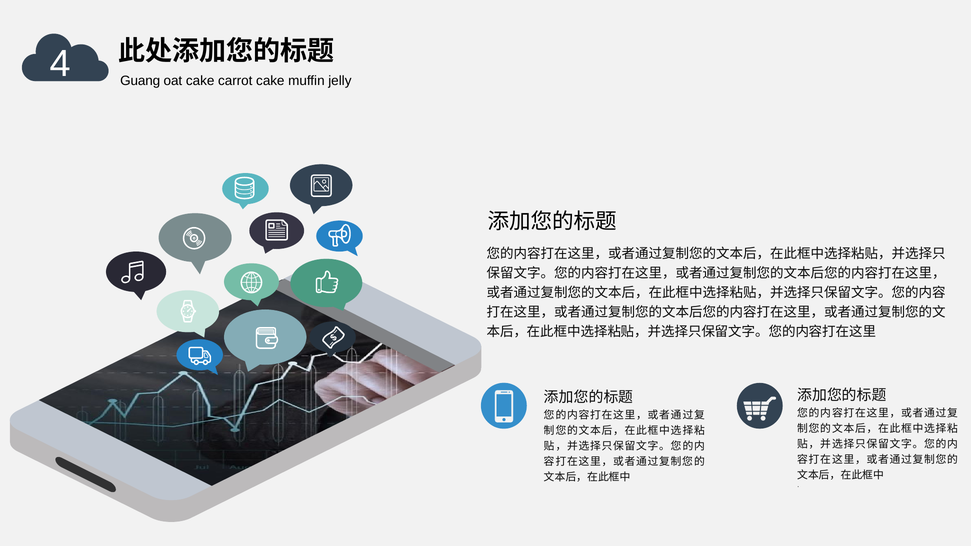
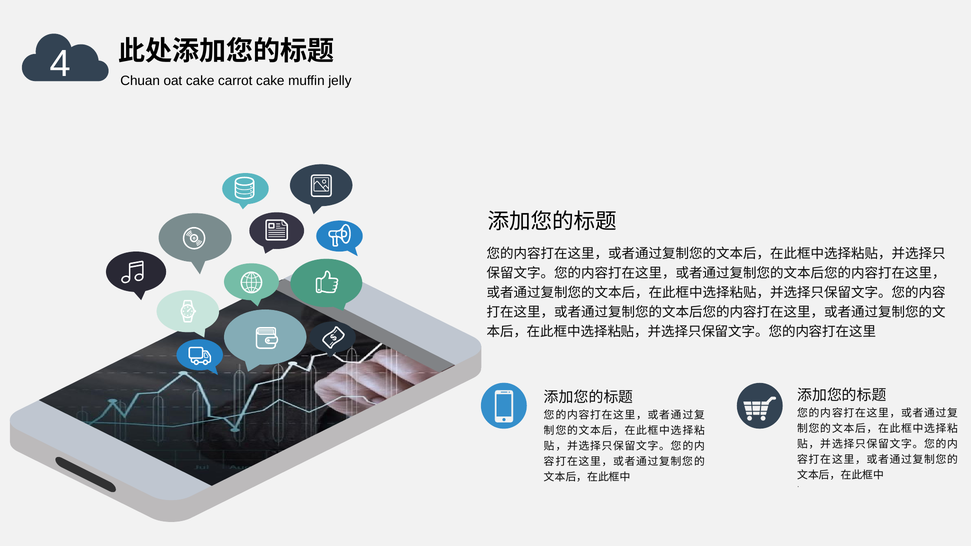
Guang: Guang -> Chuan (140, 81)
